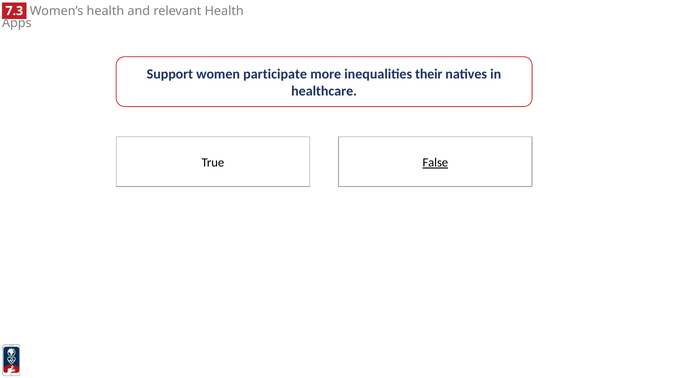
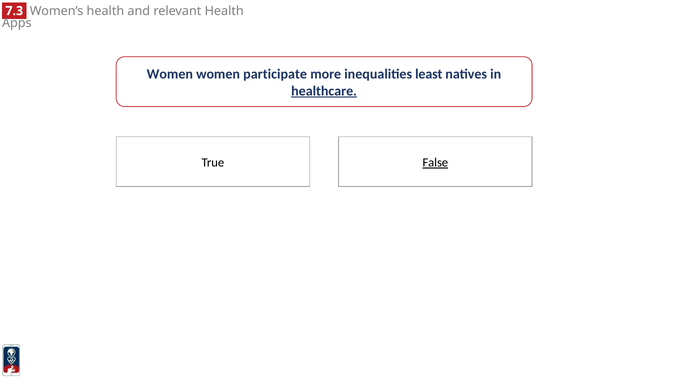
Support: Support -> Women (170, 74)
their: their -> least (429, 74)
healthcare underline: none -> present (324, 91)
